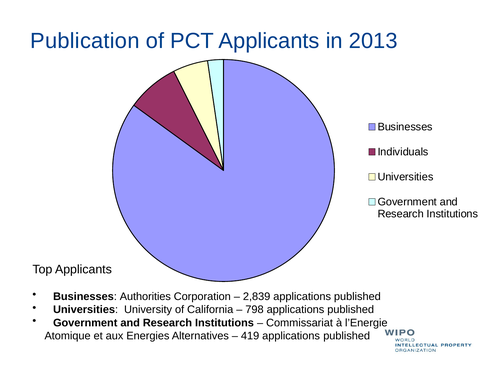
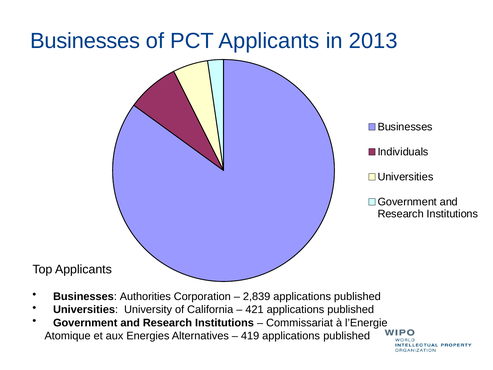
Publication: Publication -> Businesses (85, 41)
798: 798 -> 421 (255, 309)
